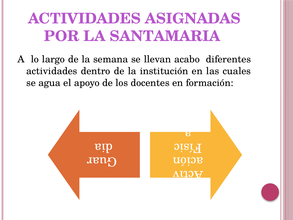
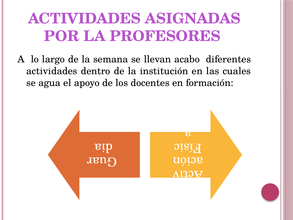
SANTAMARIA: SANTAMARIA -> PROFESORES (165, 36)
